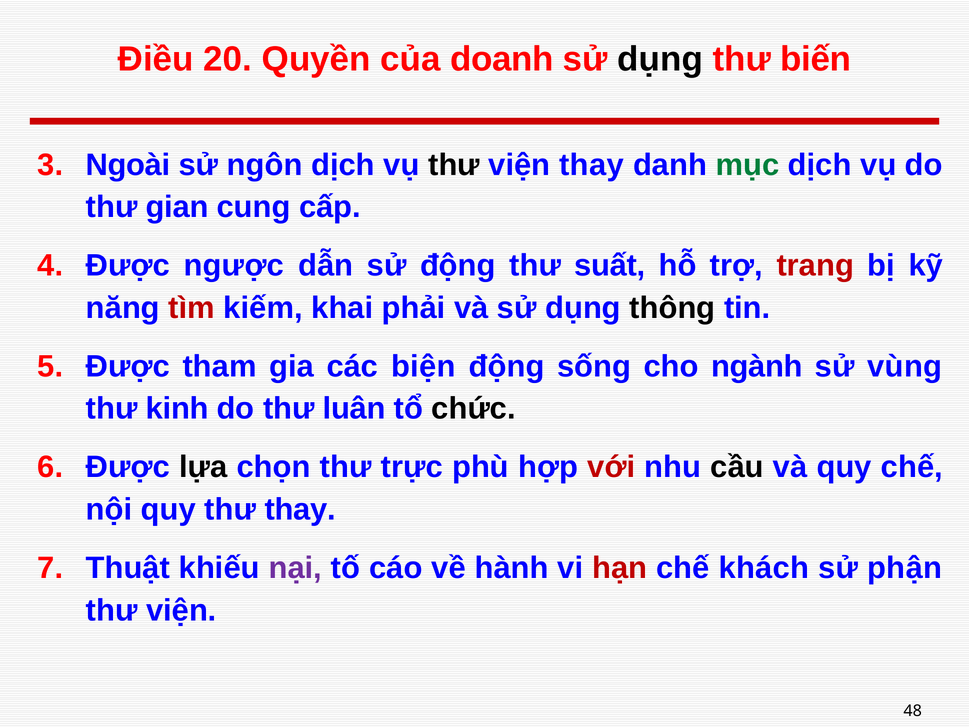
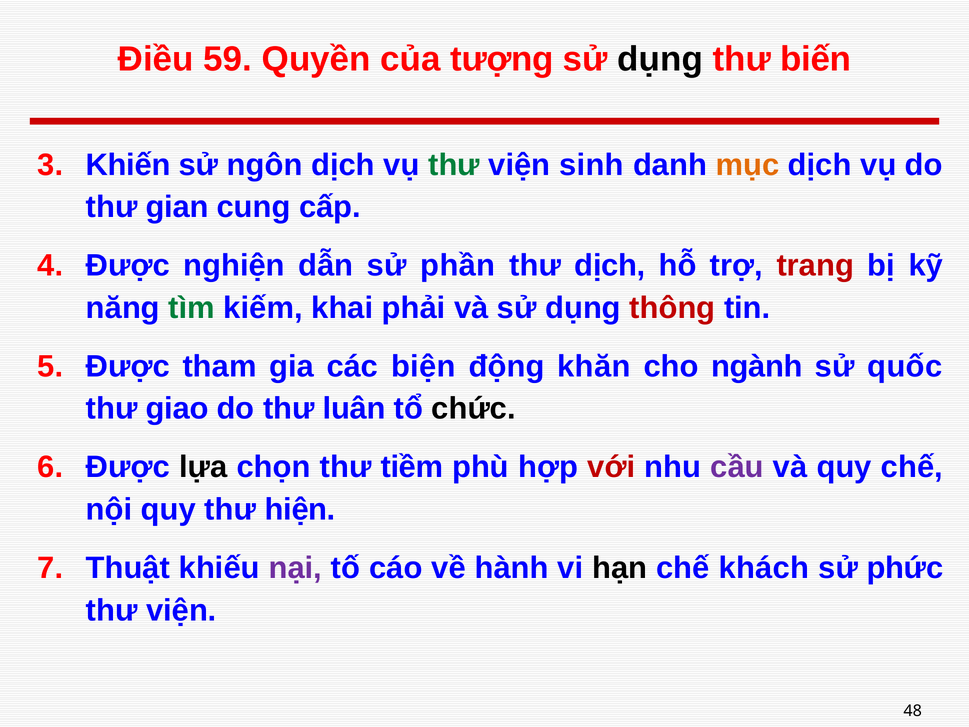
20: 20 -> 59 (228, 59)
doanh: doanh -> tượng (502, 59)
Ngoài: Ngoài -> Khiến (128, 165)
thư colour: black -> green (454, 165)
viện thay: thay -> sinh (592, 165)
mục colour: green -> orange (748, 165)
ngược: ngược -> nghiện (234, 266)
sử động: động -> phần (458, 266)
thư suất: suất -> dịch (610, 266)
tìm colour: red -> green (192, 308)
thông colour: black -> red (672, 308)
sống: sống -> khăn (594, 366)
vùng: vùng -> quốc (905, 366)
kinh: kinh -> giao (177, 409)
trực: trực -> tiềm (412, 467)
cầu colour: black -> purple (737, 467)
thư thay: thay -> hiện (300, 509)
hạn colour: red -> black (620, 568)
phận: phận -> phức (905, 568)
